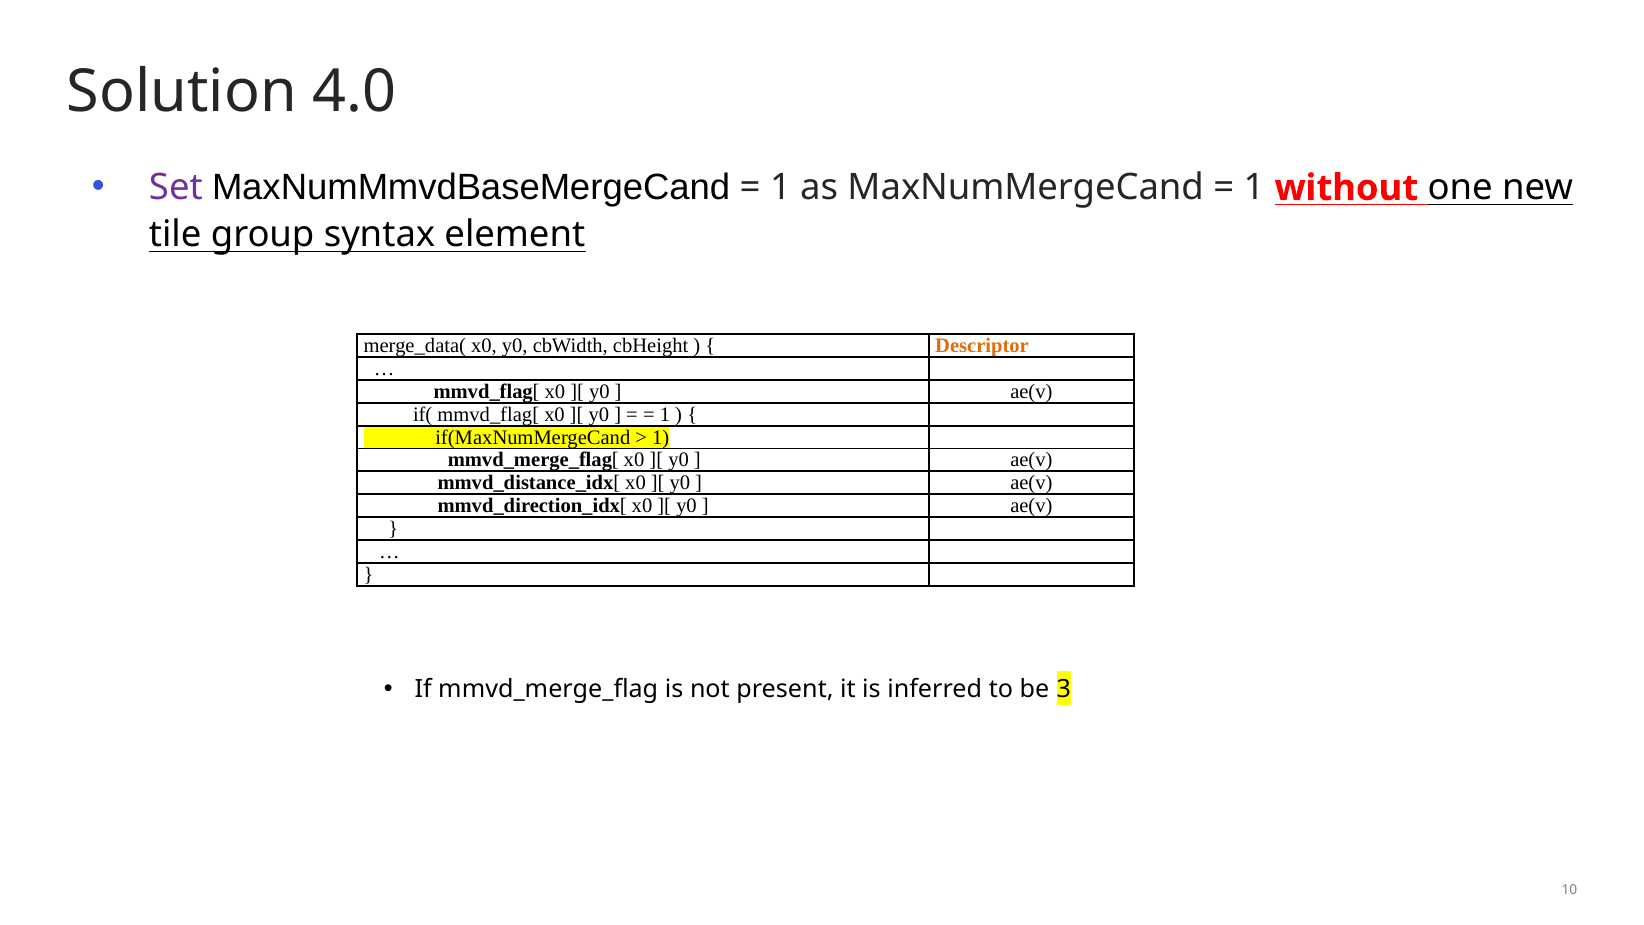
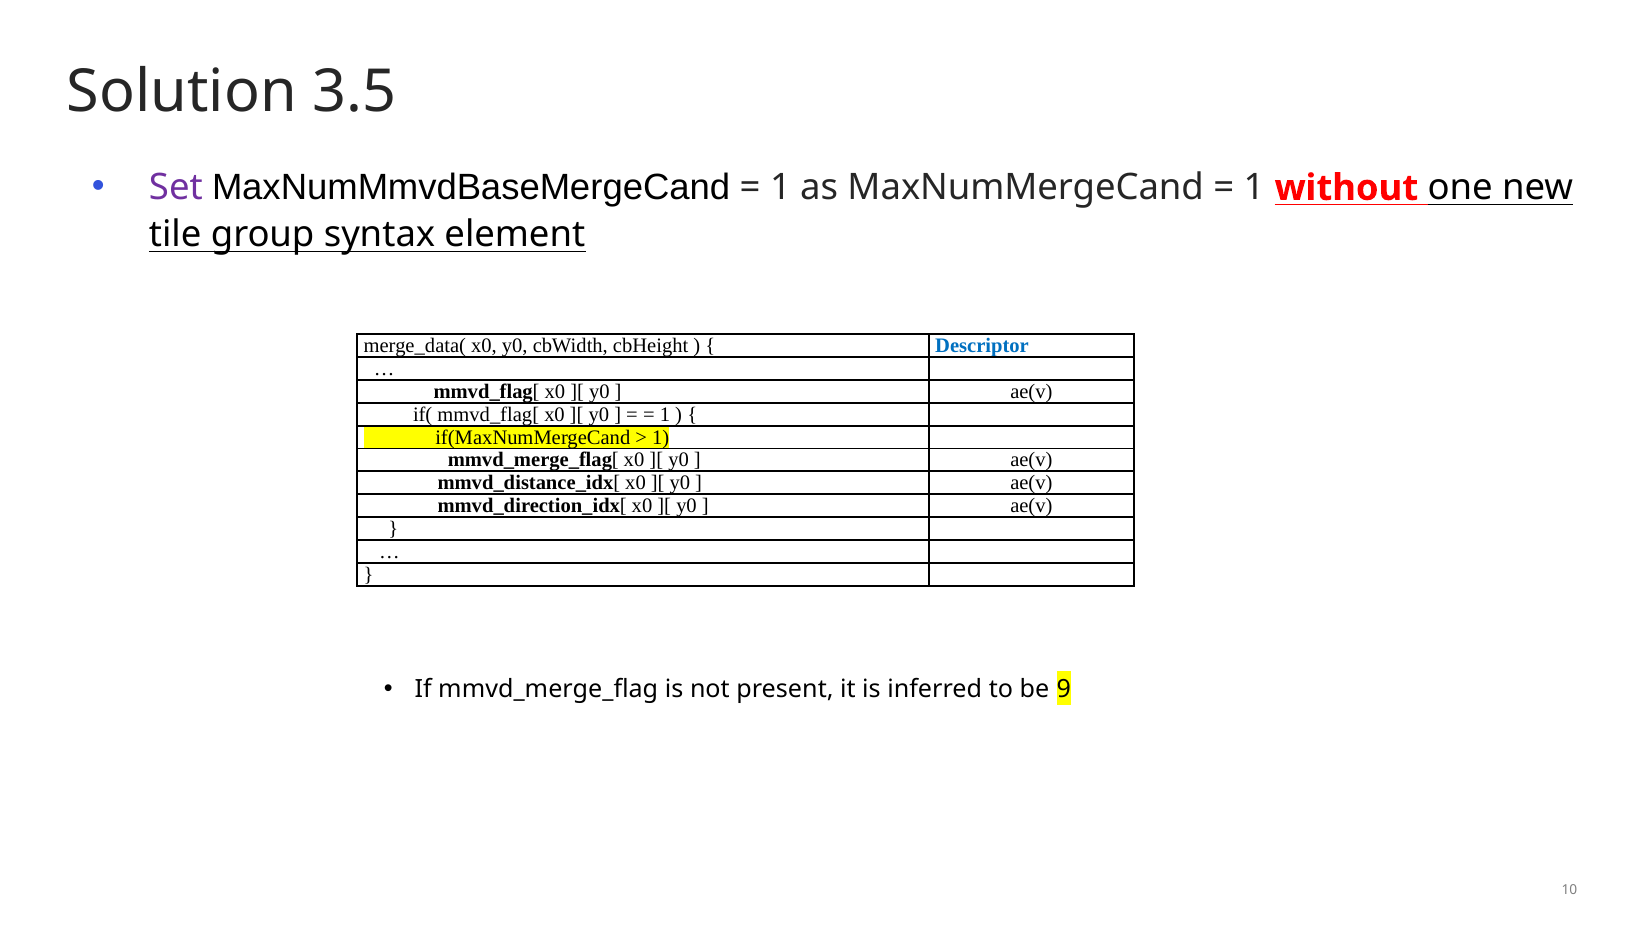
4.0: 4.0 -> 3.5 (354, 92)
Descriptor colour: orange -> blue (982, 346)
3: 3 -> 9 (1064, 689)
